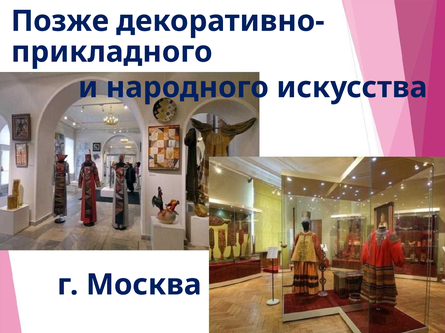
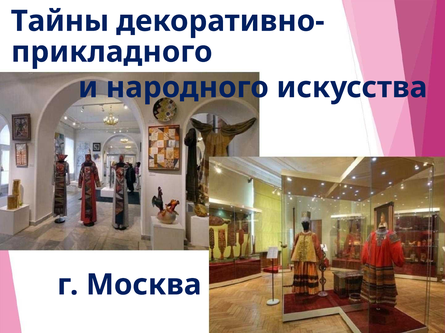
Позже: Позже -> Тайны (60, 21)
